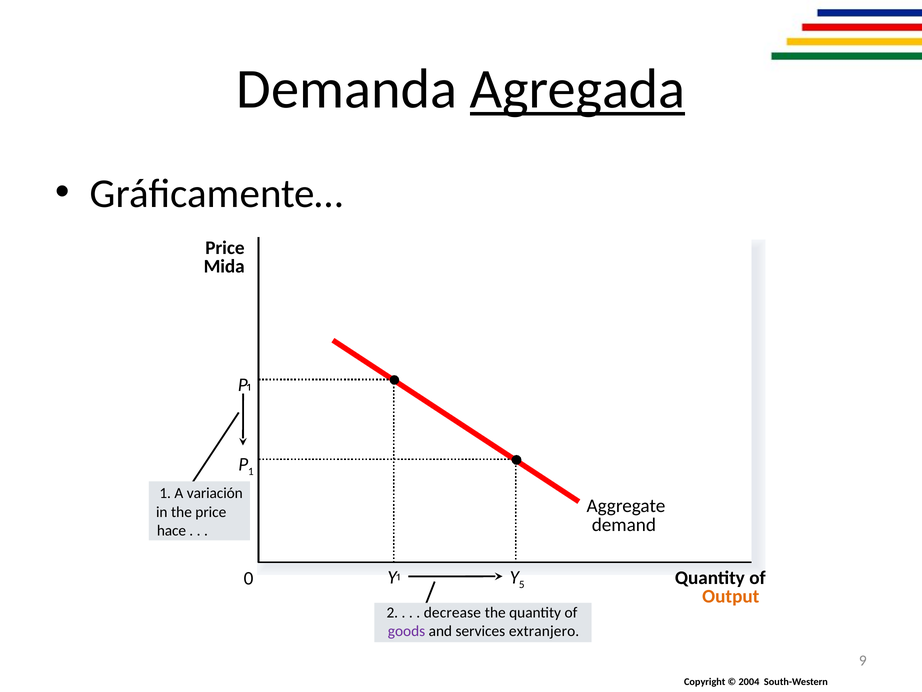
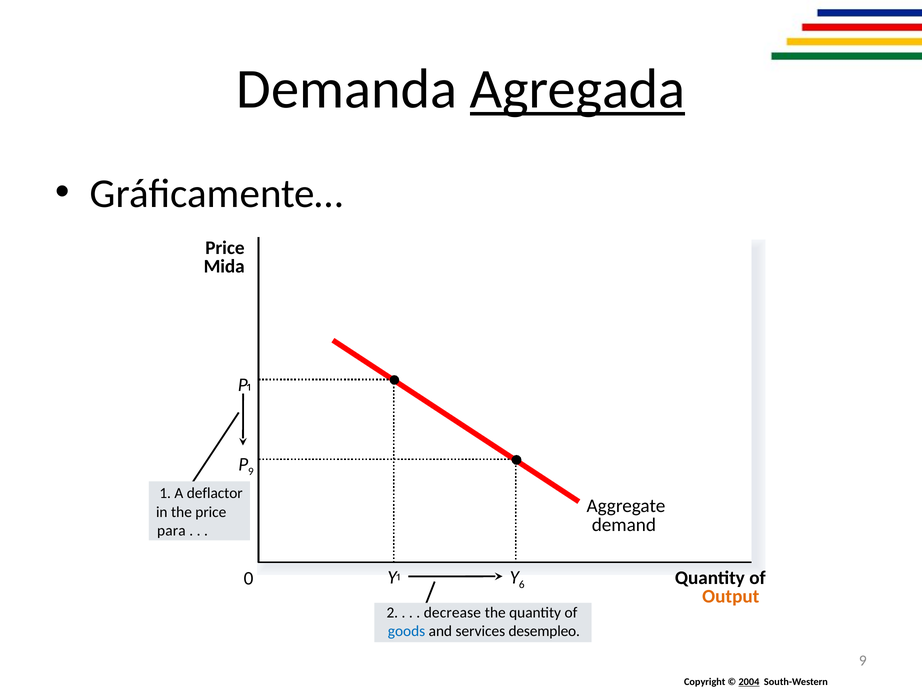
P 1: 1 -> 9 (251, 471)
variación: variación -> deflactor (215, 493)
hace: hace -> para (171, 530)
5: 5 -> 6 (522, 584)
goods colour: purple -> blue (407, 631)
extranjero: extranjero -> desempleo (544, 631)
2004 underline: none -> present (749, 681)
